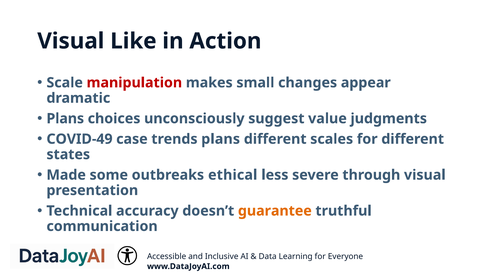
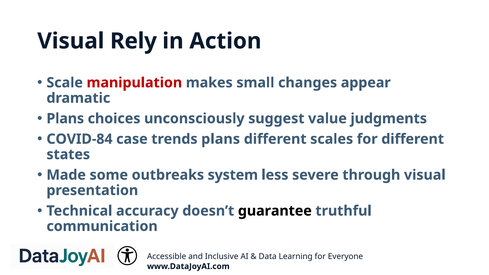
Like: Like -> Rely (133, 41)
COVID-49: COVID-49 -> COVID-84 (80, 139)
ethical: ethical -> system (233, 175)
guarantee colour: orange -> black (275, 211)
